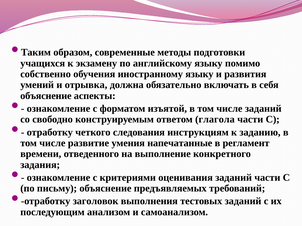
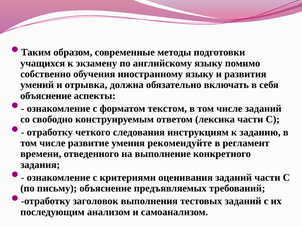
изъятой: изъятой -> текстом (167, 109)
глагола: глагола -> лексика (215, 120)
напечатанные: напечатанные -> рекомендуйте (180, 143)
